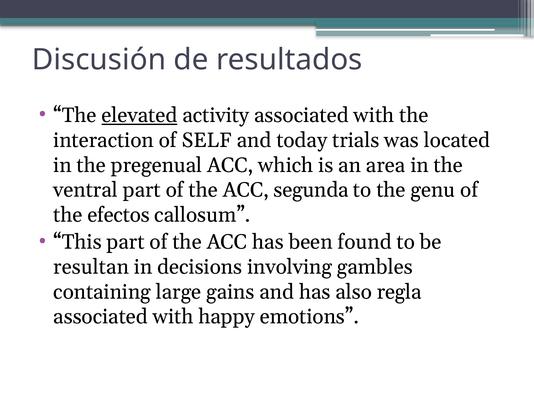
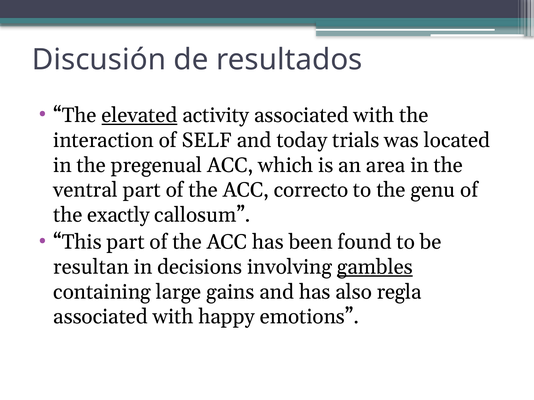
segunda: segunda -> correcto (311, 190)
efectos: efectos -> exactly (119, 215)
gambles underline: none -> present (375, 267)
